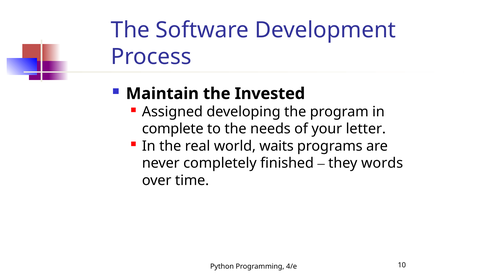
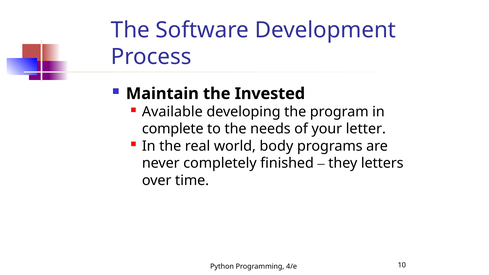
Assigned: Assigned -> Available (172, 112)
waits: waits -> body (276, 146)
words: words -> letters (382, 163)
